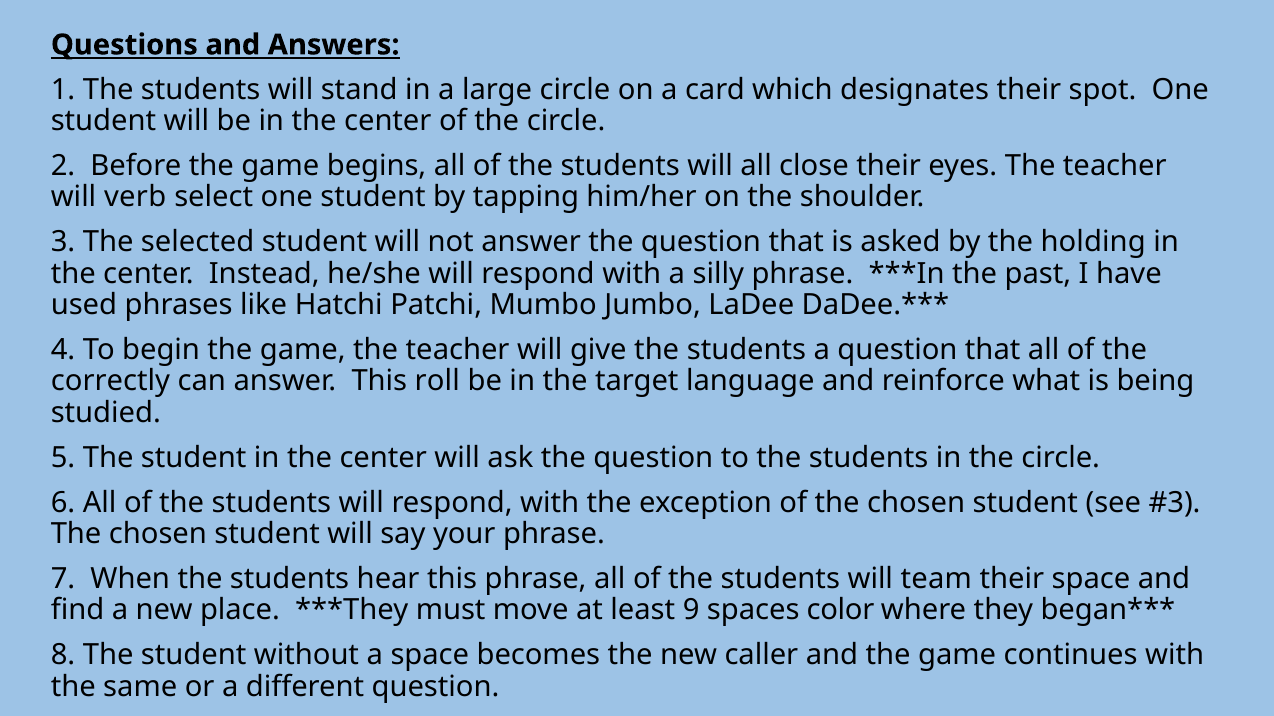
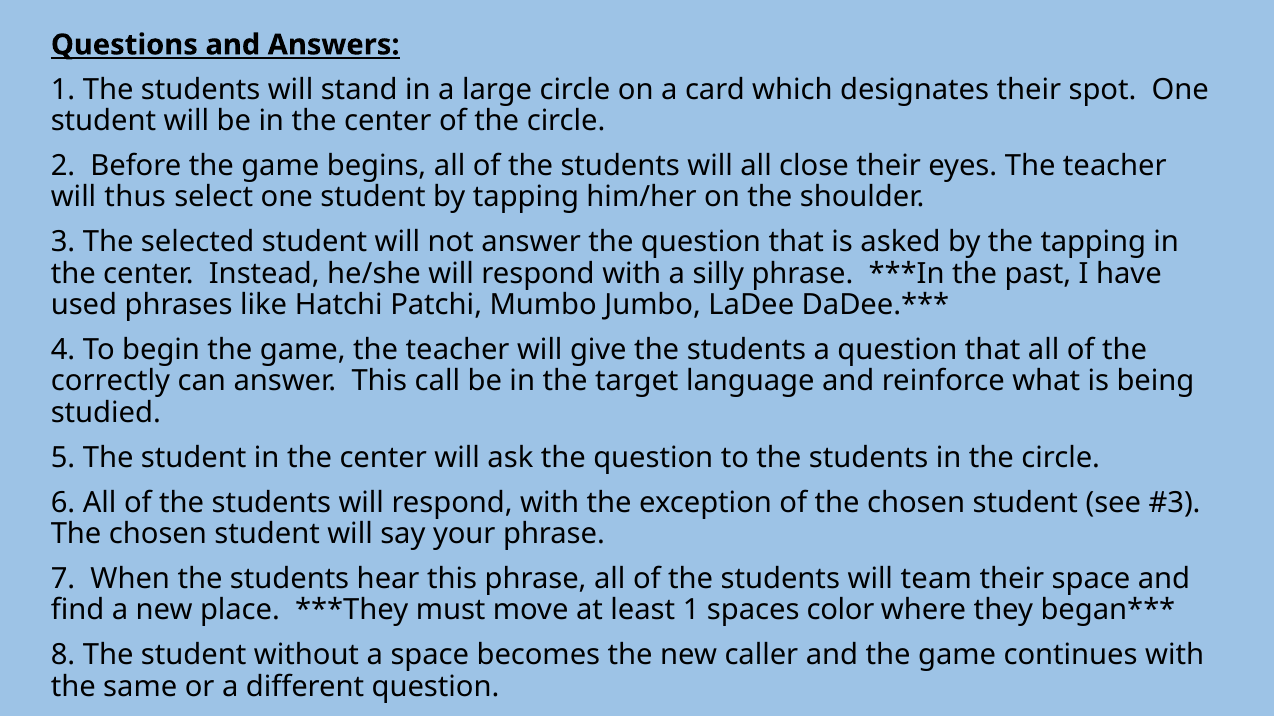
verb: verb -> thus (135, 198)
the holding: holding -> tapping (1093, 242)
roll: roll -> call (437, 382)
least 9: 9 -> 1 (691, 611)
